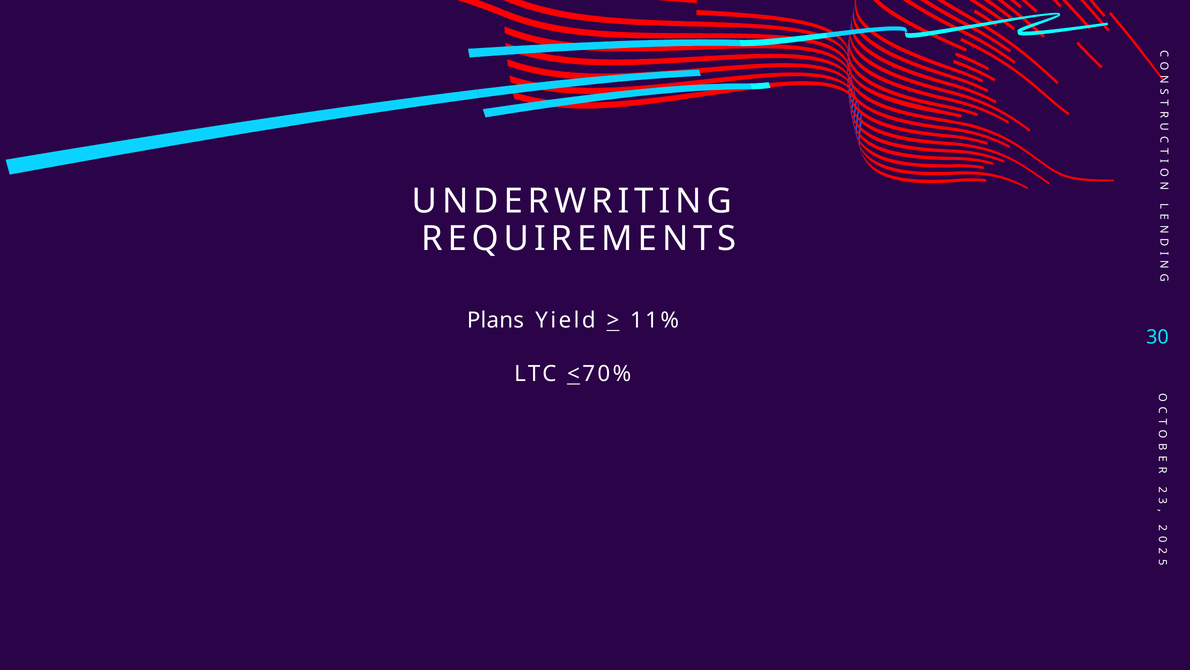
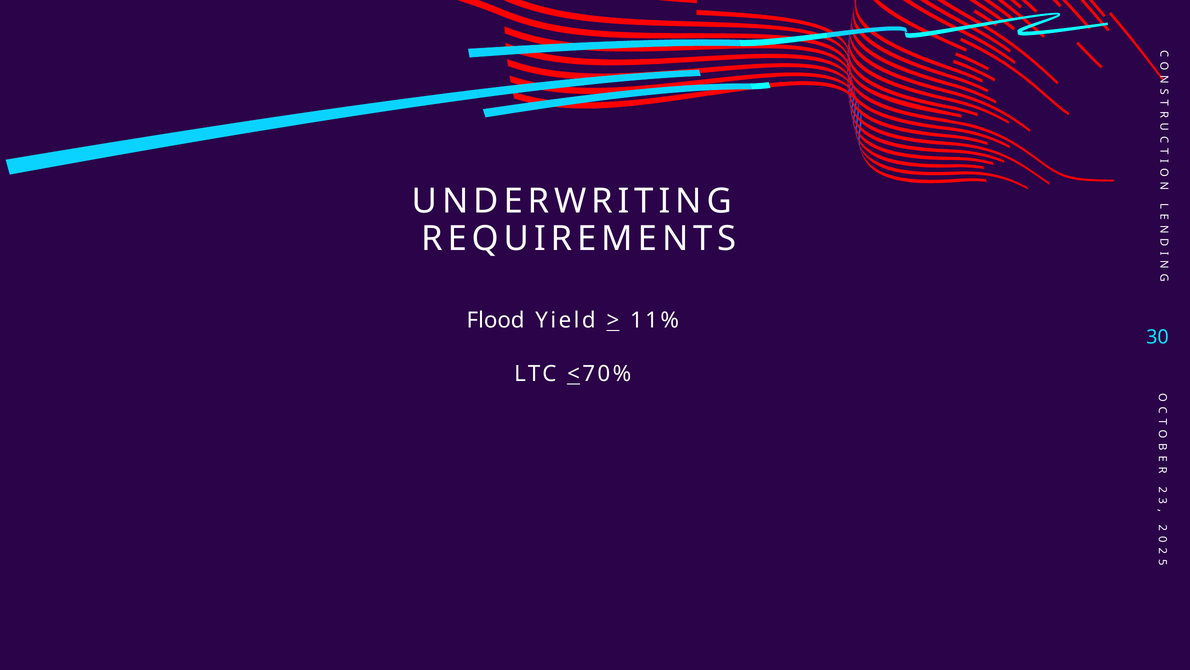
Plans: Plans -> Flood (496, 320)
